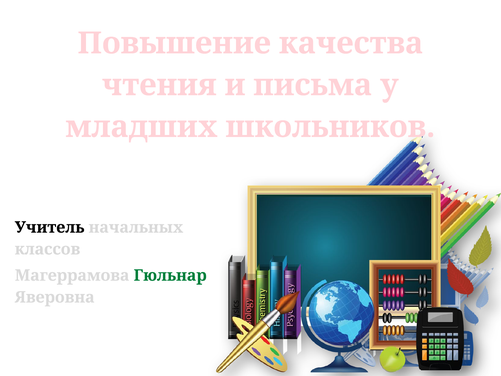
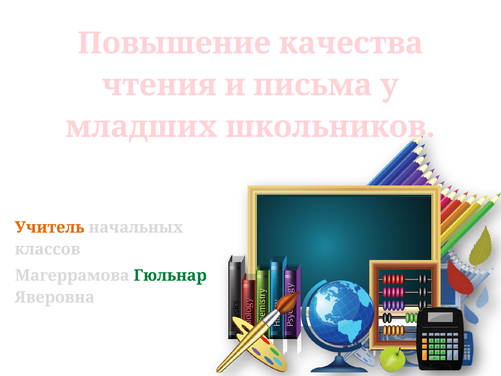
Учитель colour: black -> orange (50, 227)
